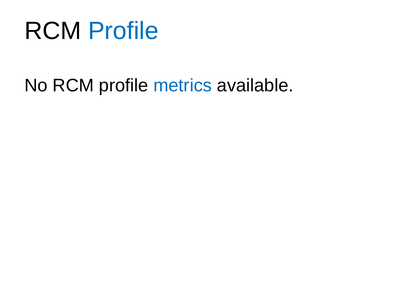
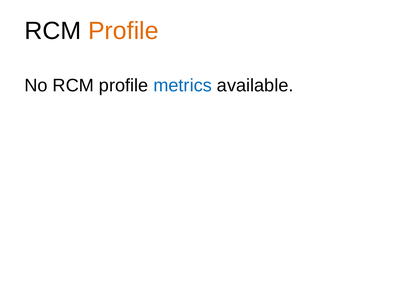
Profile colour: blue -> orange (123, 31)
